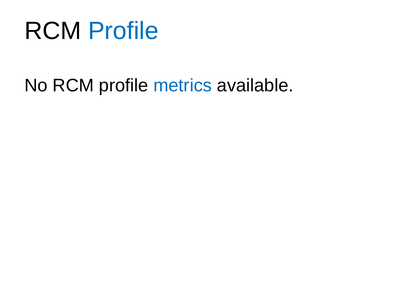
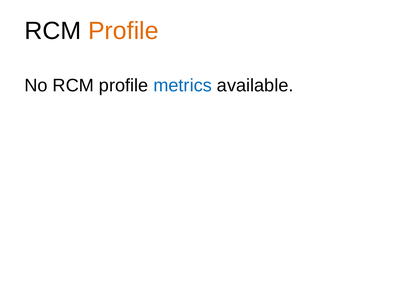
Profile colour: blue -> orange (123, 31)
